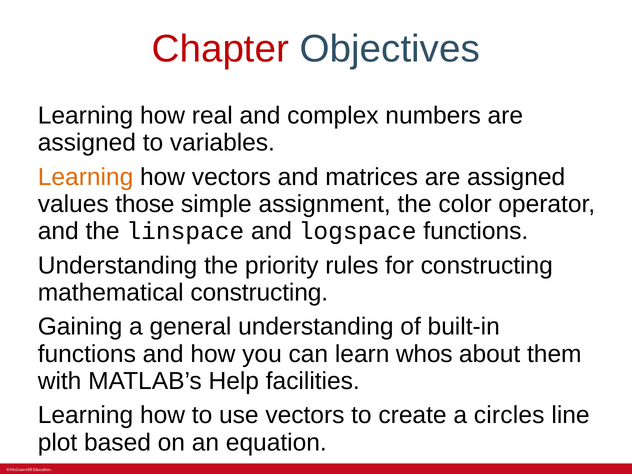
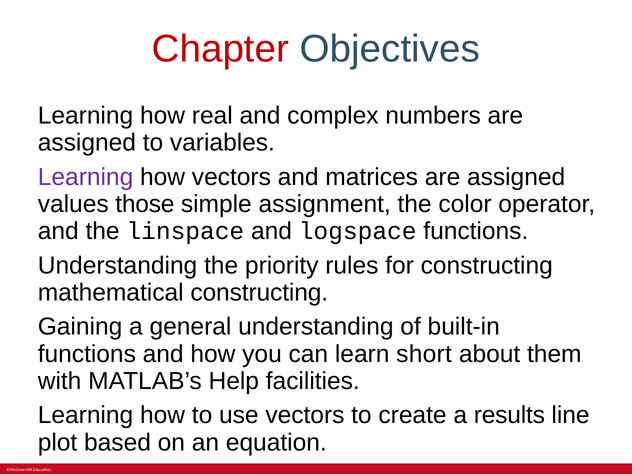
Learning colour: orange -> purple (86, 177)
whos: whos -> short (424, 354)
circles: circles -> results (509, 415)
